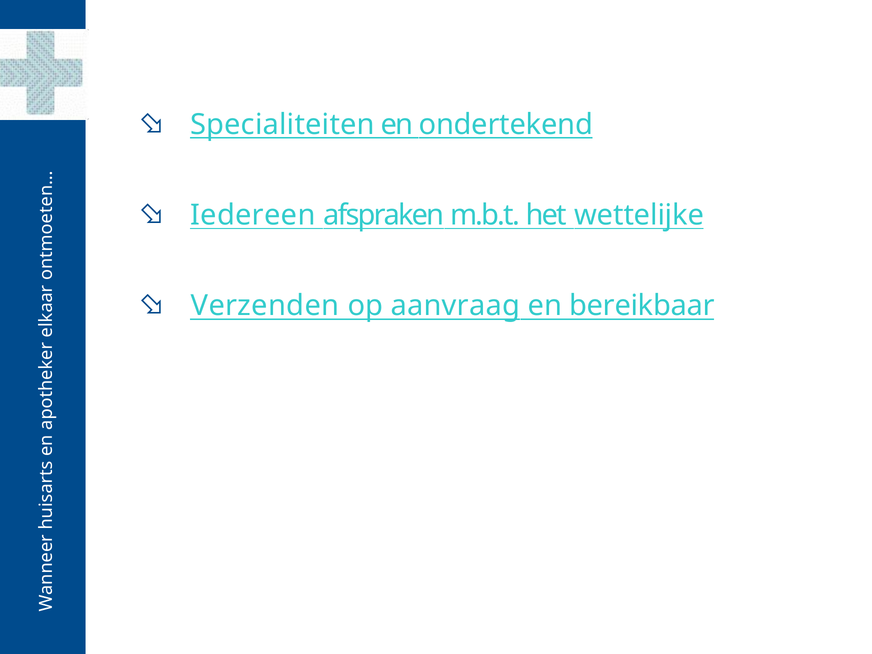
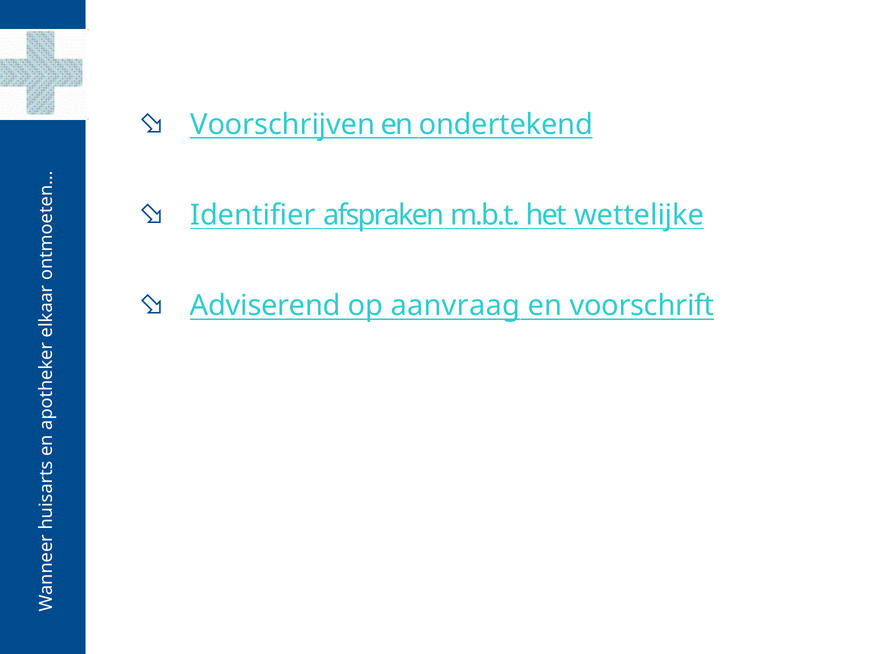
Specialiteiten: Specialiteiten -> Voorschrijven (283, 125)
Iedereen: Iedereen -> Identifier (253, 215)
Verzenden: Verzenden -> Adviserend (265, 306)
bereikbaar: bereikbaar -> voorschrift (642, 306)
